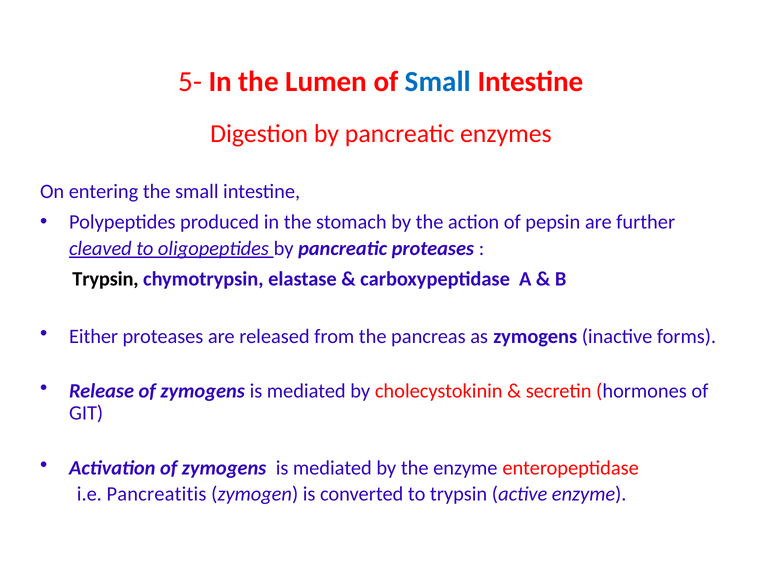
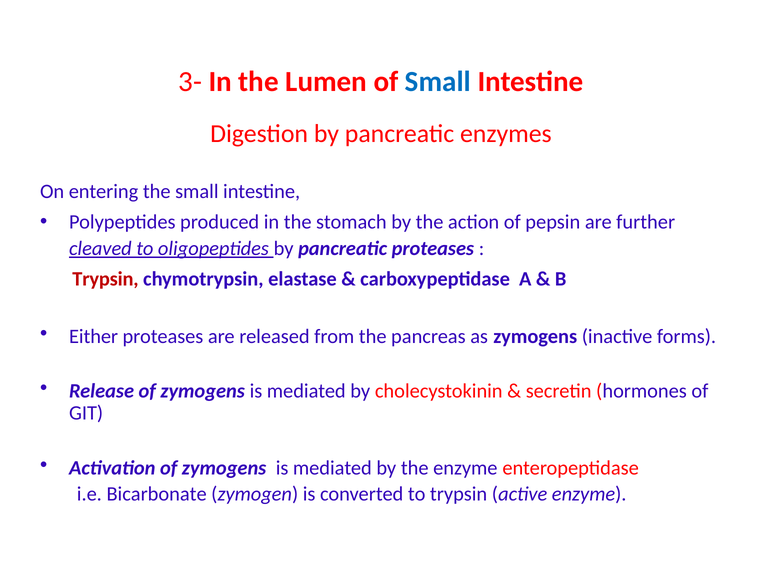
5-: 5- -> 3- (190, 81)
Trypsin colour: black -> red (105, 279)
Pancreatitis: Pancreatitis -> Bicarbonate (157, 494)
